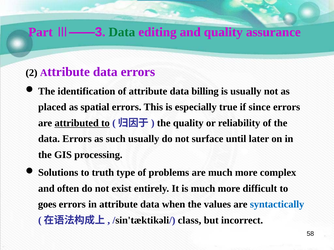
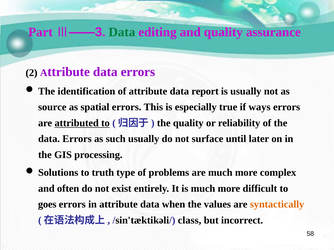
billing: billing -> report (205, 91)
placed: placed -> source (52, 107)
since: since -> ways (260, 107)
syntactically colour: blue -> orange (277, 205)
